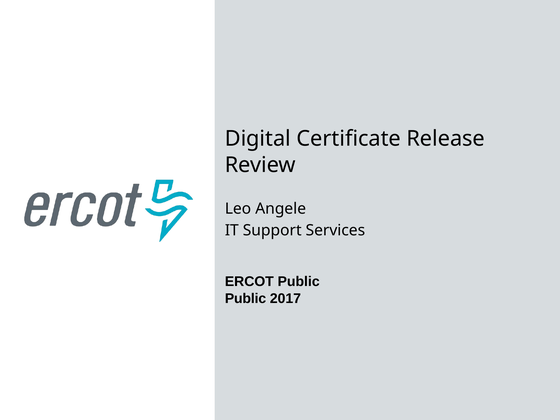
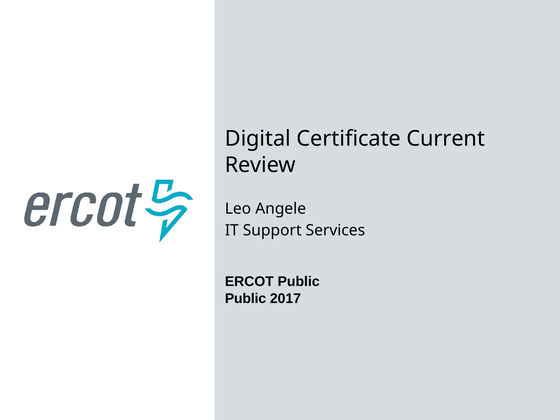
Release: Release -> Current (446, 139)
